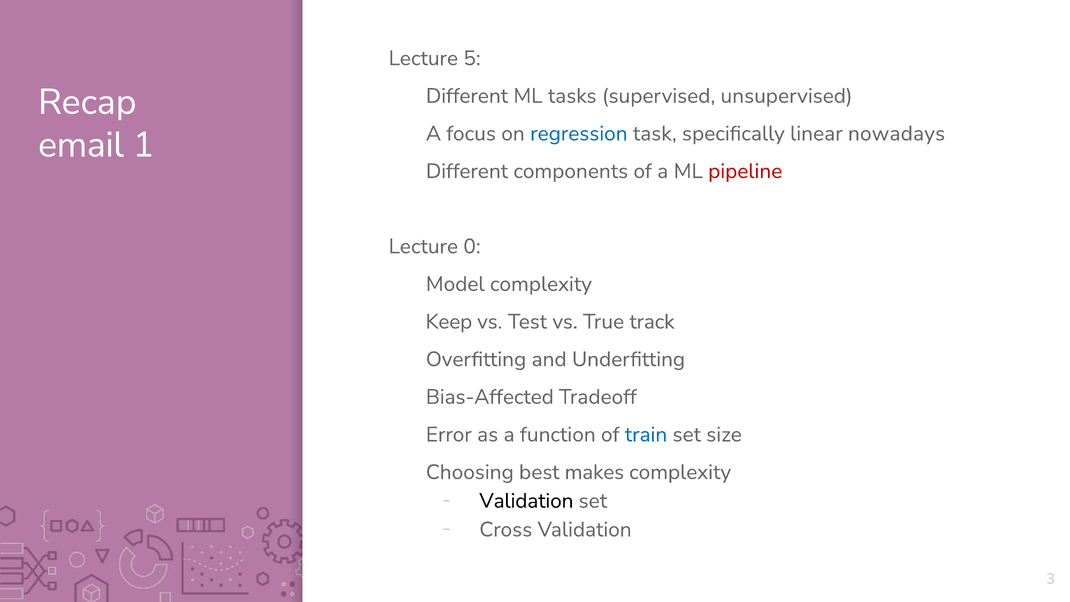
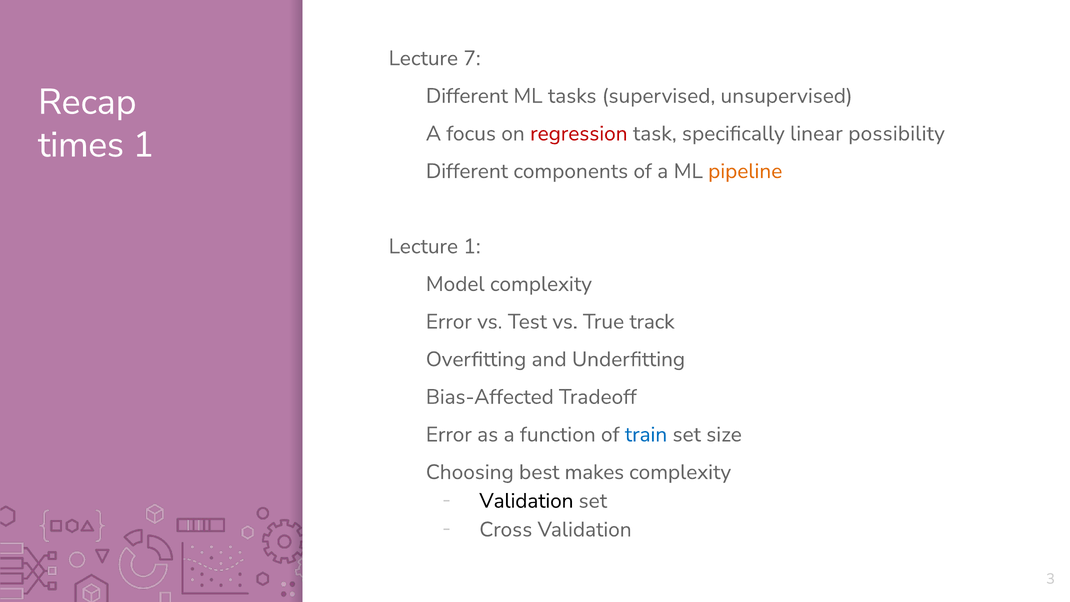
5: 5 -> 7 (472, 58)
regression colour: blue -> red (579, 133)
nowadays: nowadays -> possibility (897, 133)
email: email -> times (81, 145)
pipeline colour: red -> orange (745, 171)
Lecture 0: 0 -> 1 (472, 246)
Keep: Keep -> Error (449, 322)
